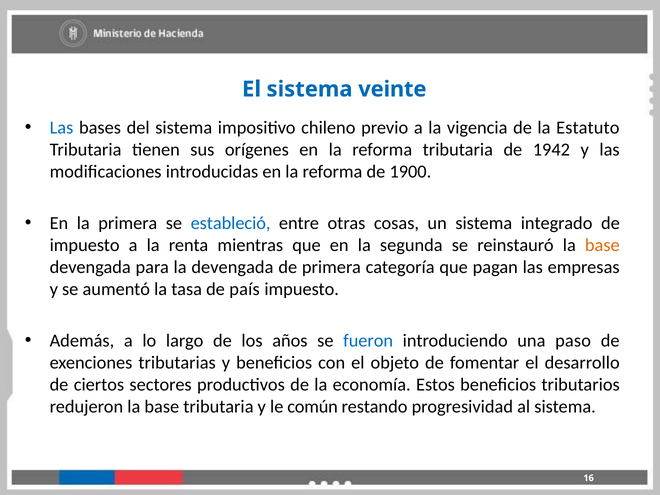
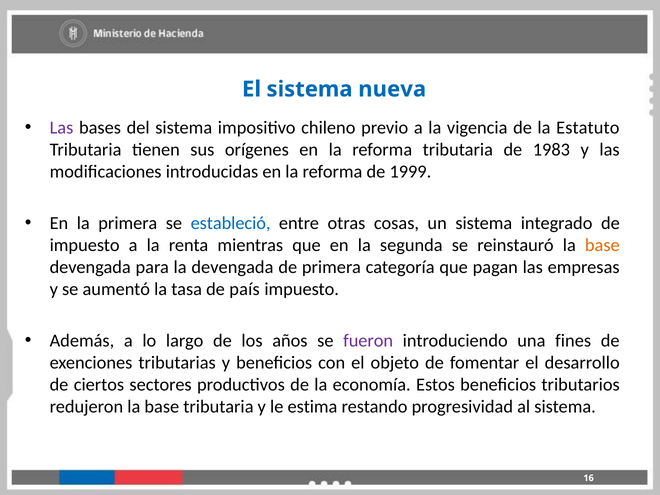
veinte: veinte -> nueva (392, 89)
Las colour: blue -> purple (61, 128)
1942: 1942 -> 1983 (551, 150)
1900: 1900 -> 1999 (410, 172)
fueron colour: blue -> purple (368, 341)
paso: paso -> fines (573, 341)
común: común -> estima (312, 407)
